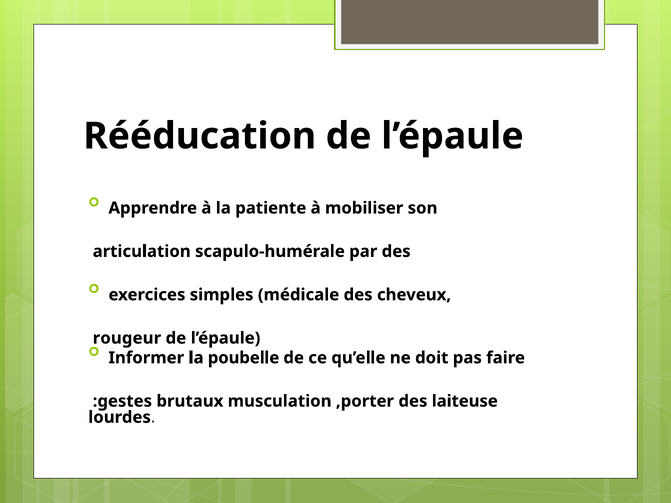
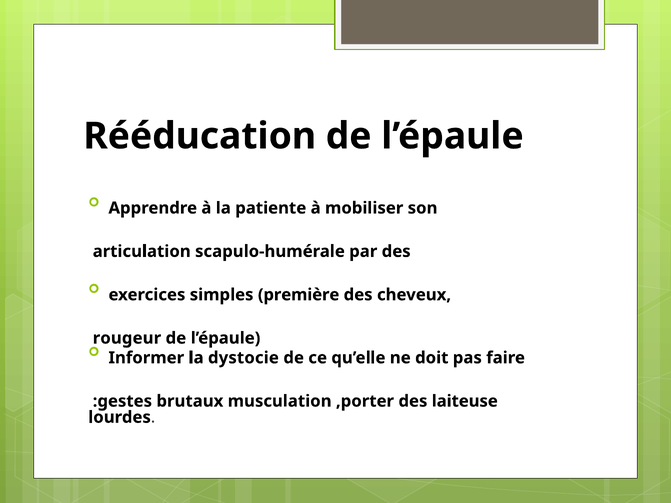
médicale: médicale -> première (299, 295)
poubelle: poubelle -> dystocie (243, 358)
